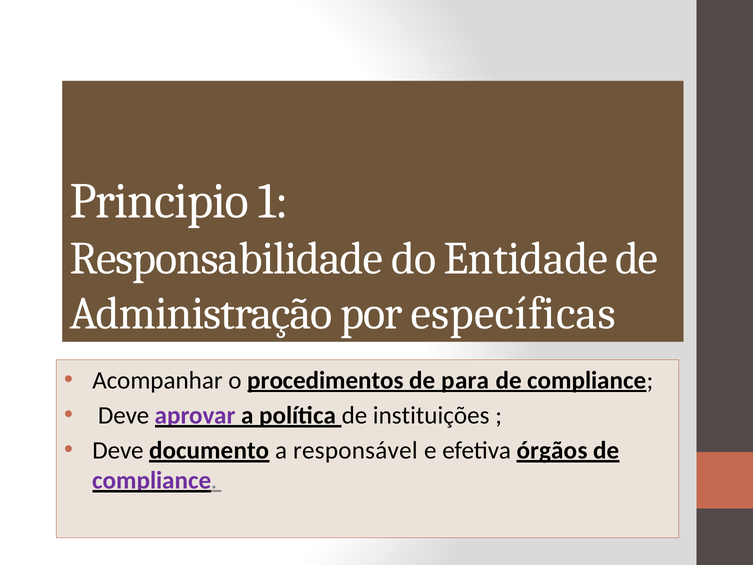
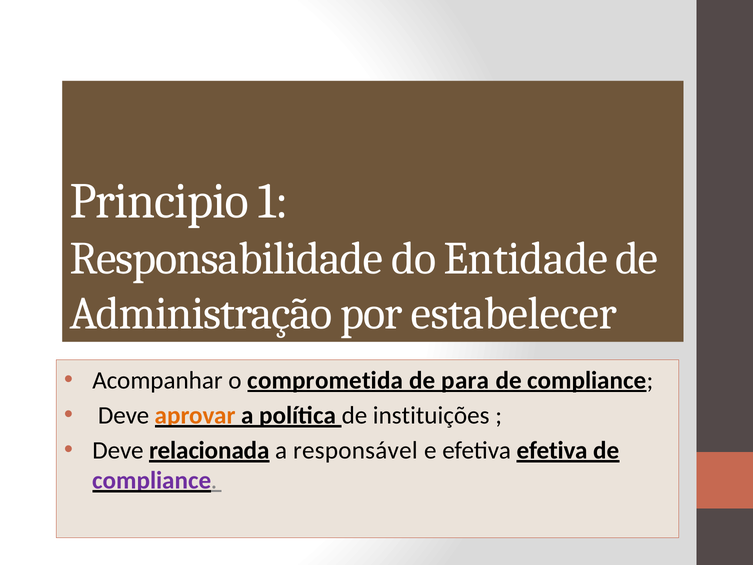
específicas: específicas -> estabelecer (514, 313)
procedimentos: procedimentos -> comprometida (325, 380)
aprovar colour: purple -> orange (195, 415)
documento: documento -> relacionada (209, 450)
efetiva órgãos: órgãos -> efetiva (552, 450)
